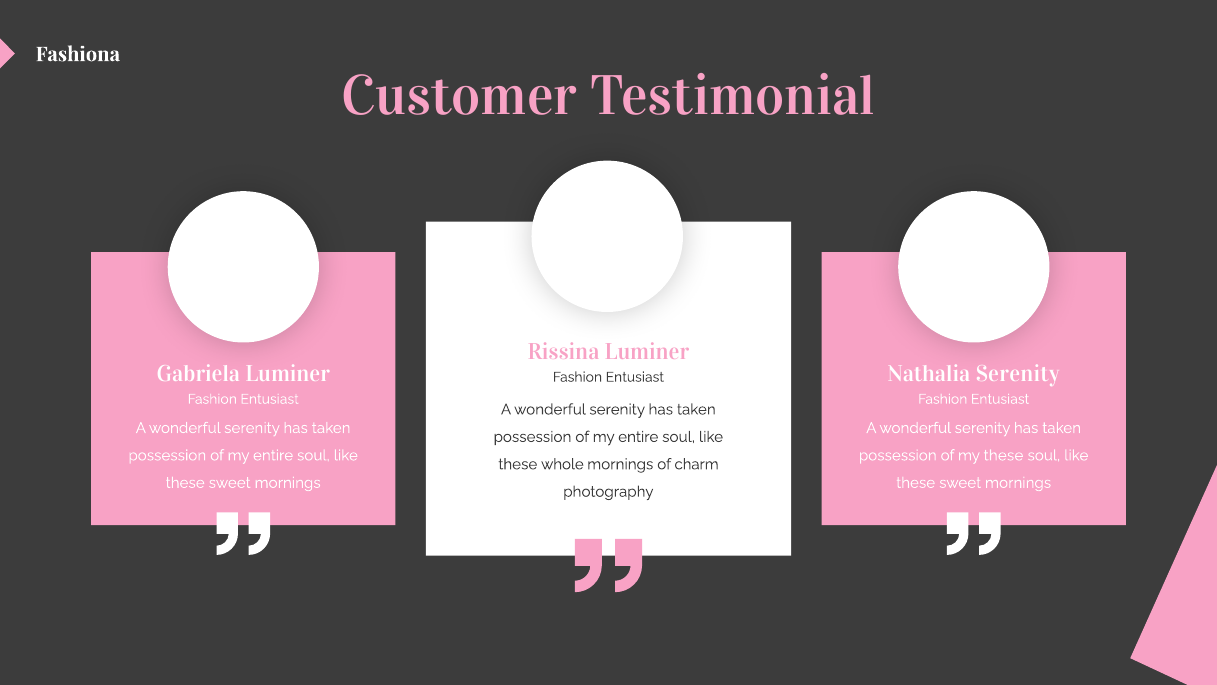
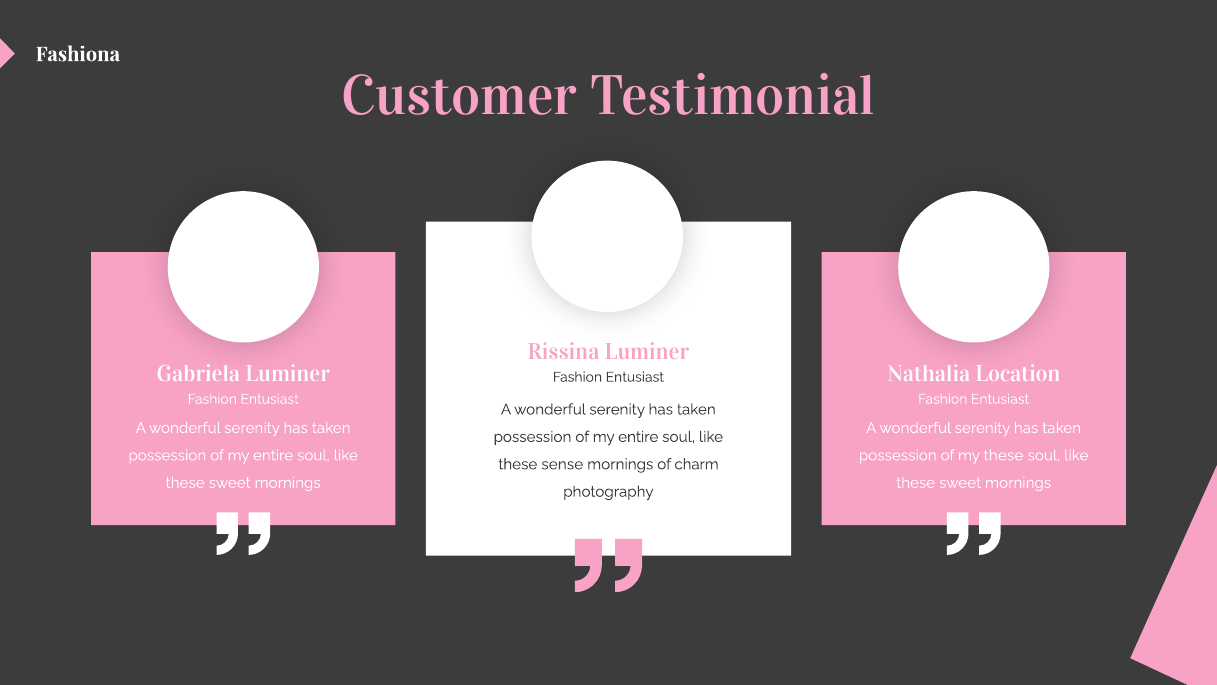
Nathalia Serenity: Serenity -> Location (1018, 374)
whole: whole -> sense (562, 464)
